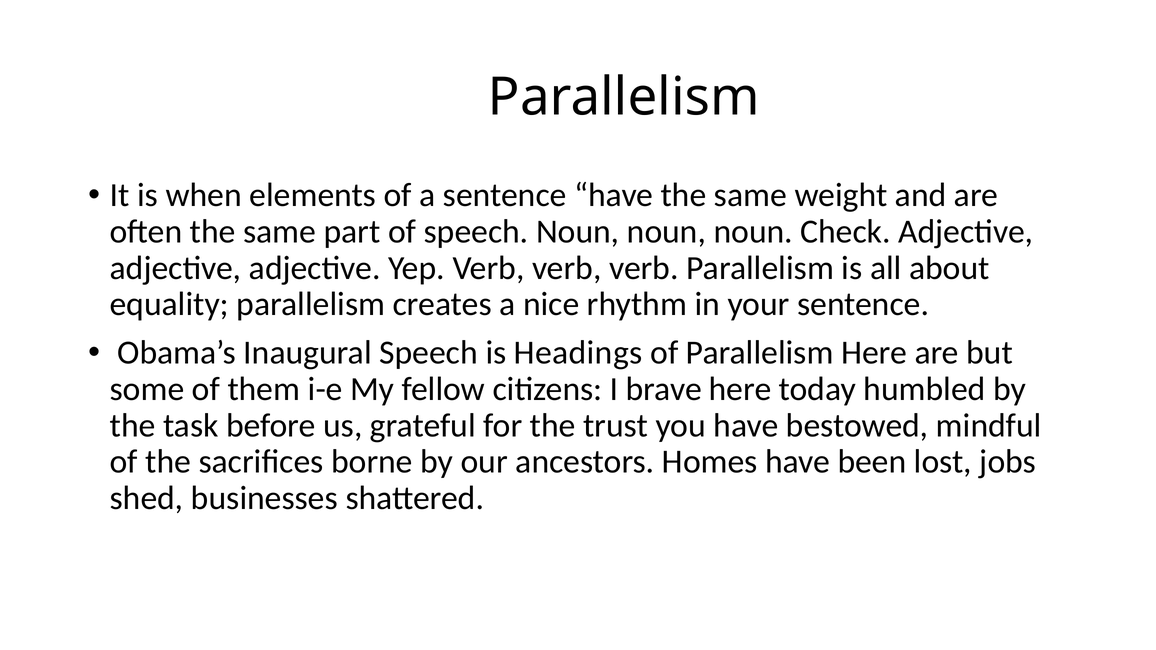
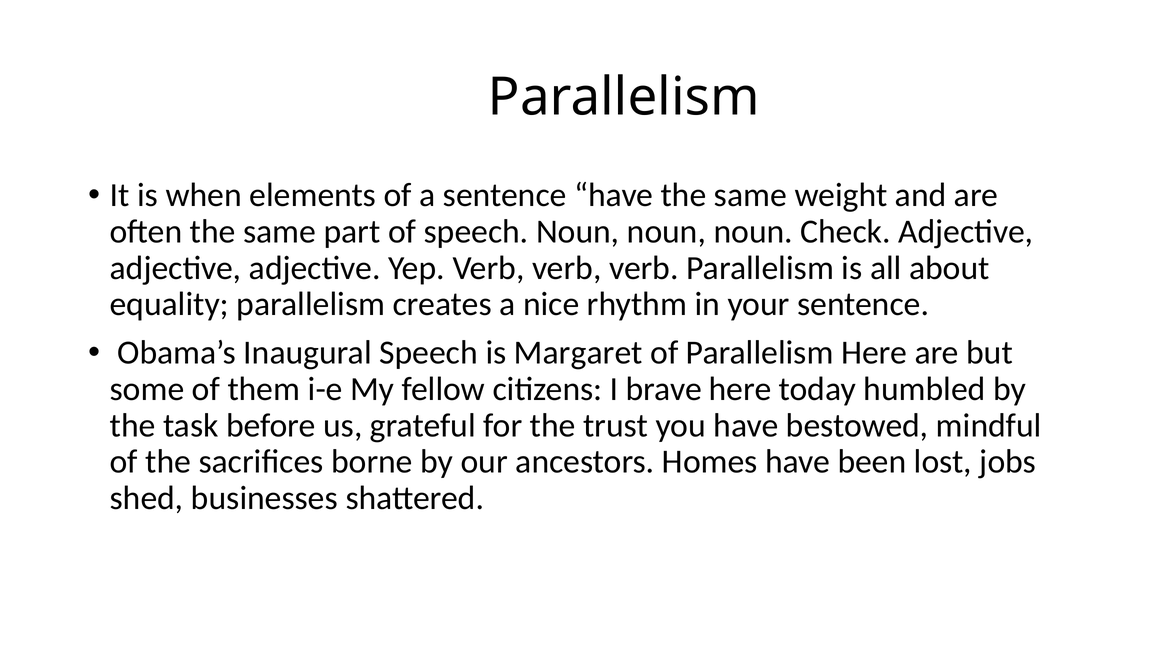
Headings: Headings -> Margaret (578, 353)
